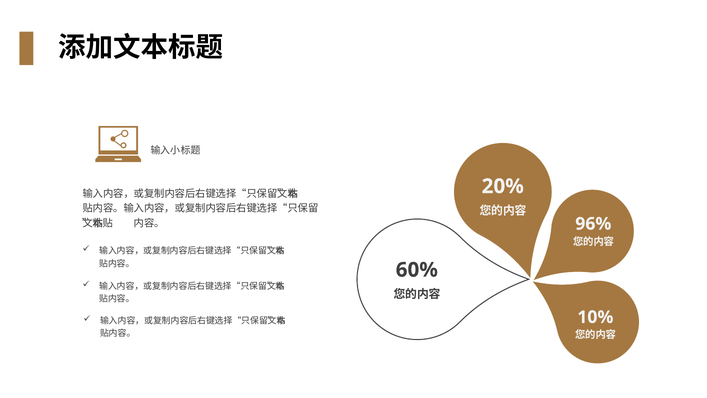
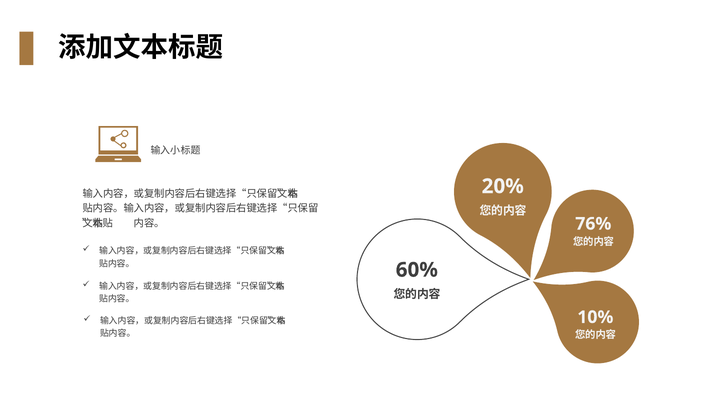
96%: 96% -> 76% (593, 224)
